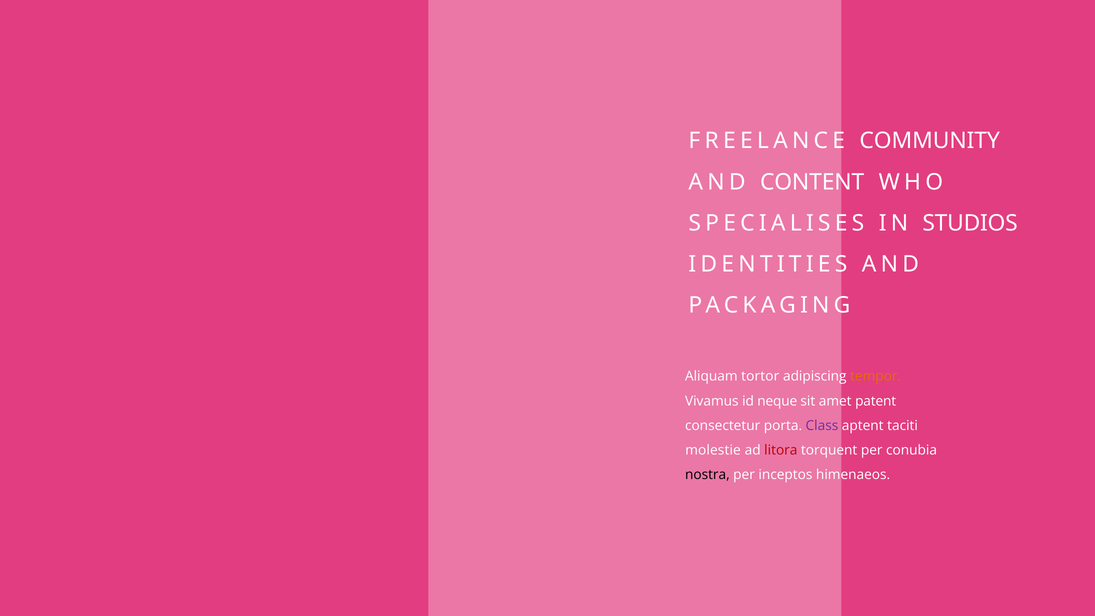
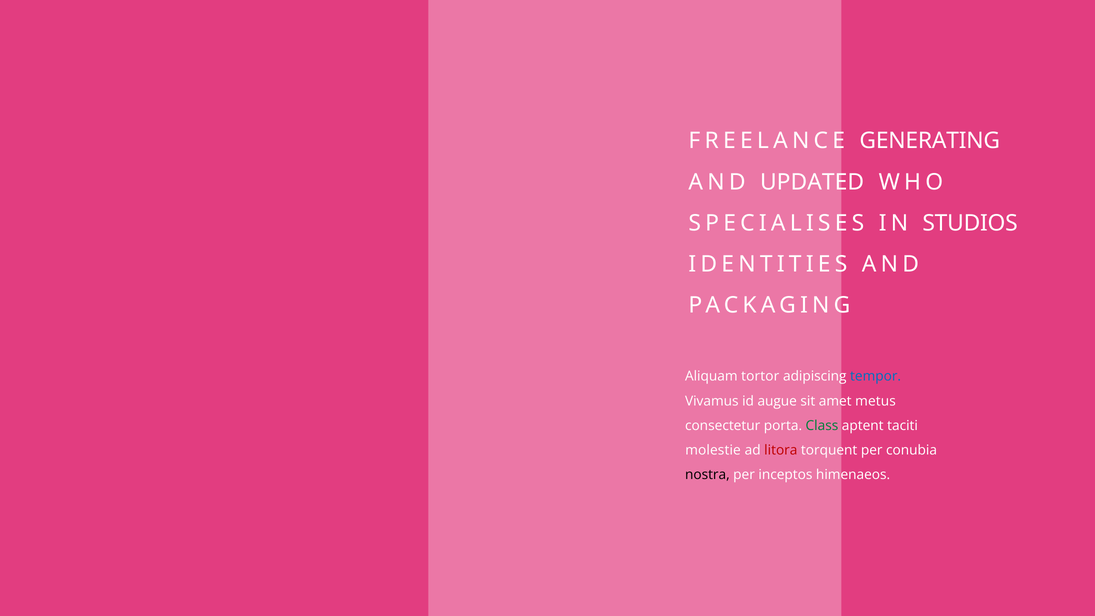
COMMUNITY: COMMUNITY -> GENERATING (930, 141)
CONTENT: CONTENT -> UPDATED (812, 182)
tempor colour: orange -> blue (876, 376)
neque: neque -> augue (777, 401)
patent: patent -> metus (876, 401)
Class colour: purple -> green (822, 426)
